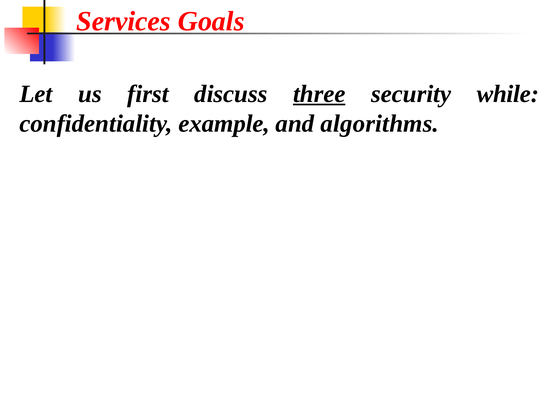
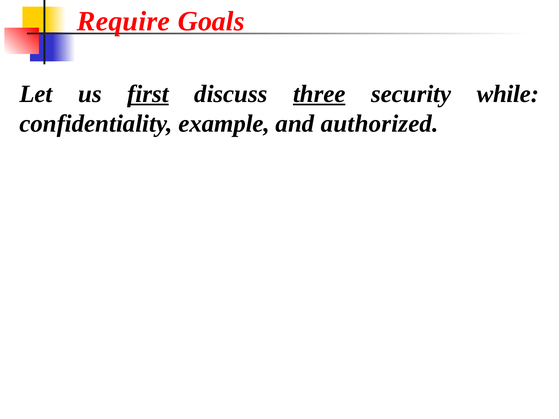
Services: Services -> Require (123, 21)
first underline: none -> present (148, 94)
algorithms: algorithms -> authorized (380, 124)
